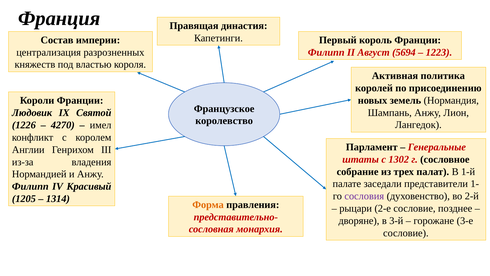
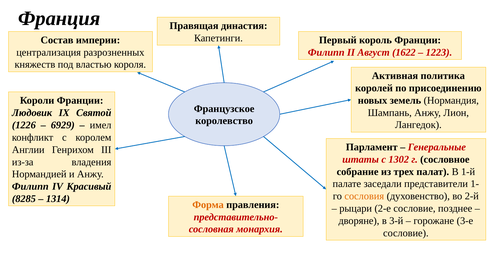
5694: 5694 -> 1622 (404, 52)
4270: 4270 -> 6929 (63, 125)
сословия colour: purple -> orange (364, 196)
1205: 1205 -> 8285 (24, 199)
